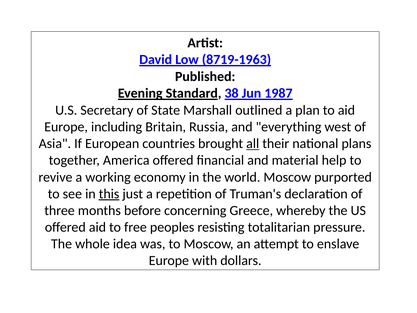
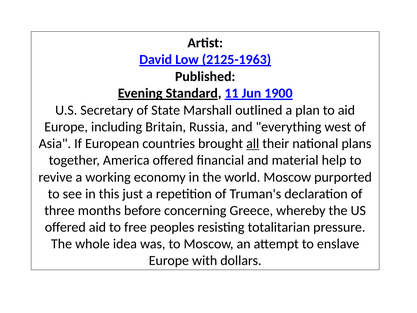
8719-1963: 8719-1963 -> 2125-1963 (236, 60)
38: 38 -> 11 (232, 93)
1987: 1987 -> 1900 (278, 93)
this underline: present -> none (109, 194)
